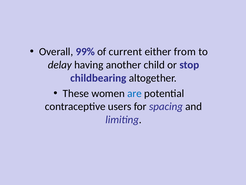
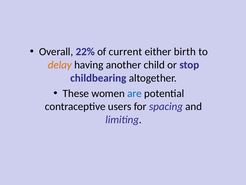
99%: 99% -> 22% (85, 52)
from: from -> birth (185, 52)
delay colour: black -> orange (60, 65)
